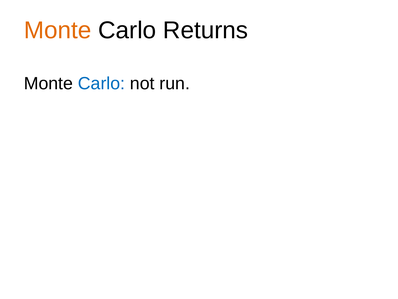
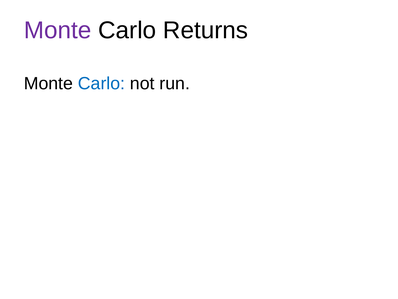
Monte colour: orange -> purple (58, 30)
